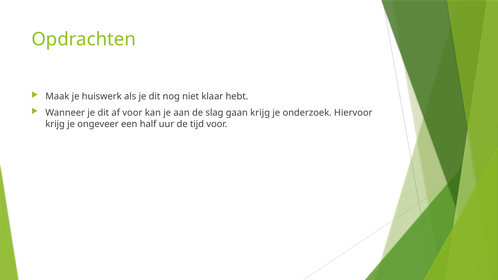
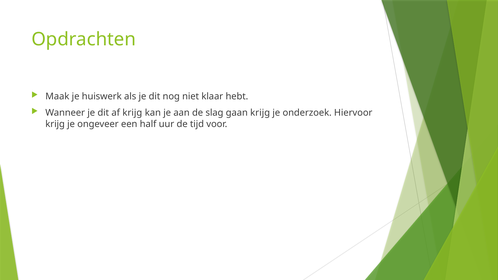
af voor: voor -> krijg (132, 113)
